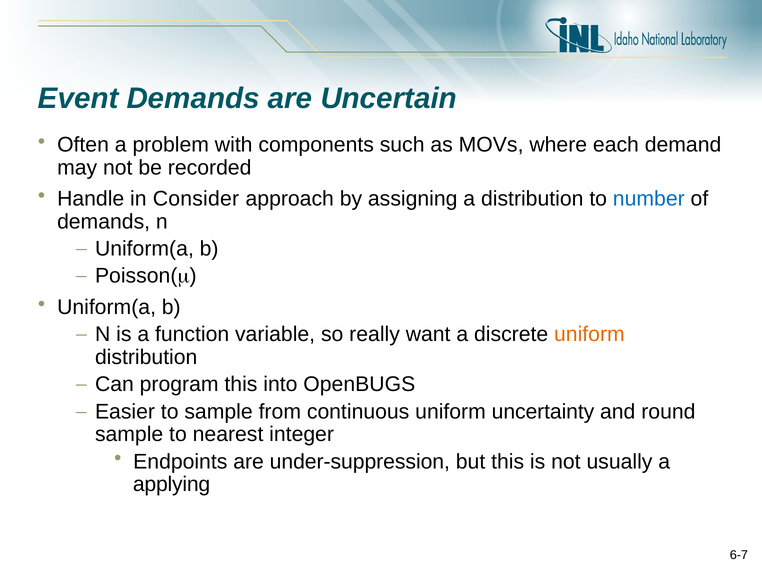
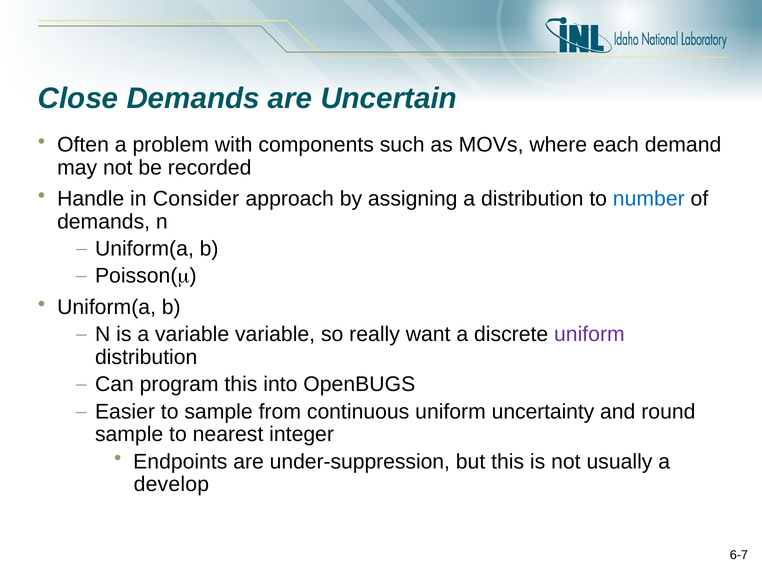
Event: Event -> Close (78, 98)
a function: function -> variable (192, 334)
uniform colour: orange -> purple (589, 334)
applying: applying -> develop (171, 484)
